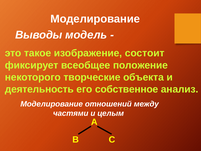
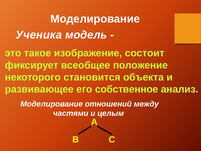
Выводы: Выводы -> Ученика (39, 35)
творческие: творческие -> становится (92, 77)
деятельность: деятельность -> развивающее (39, 89)
